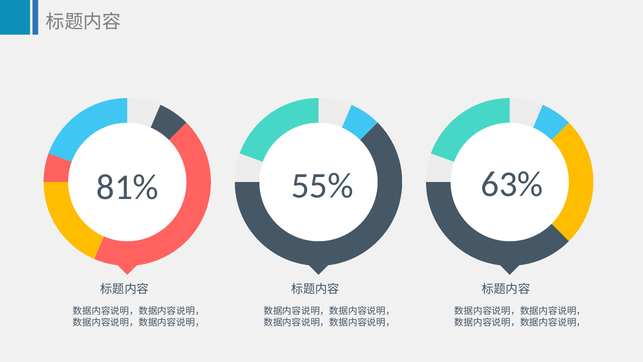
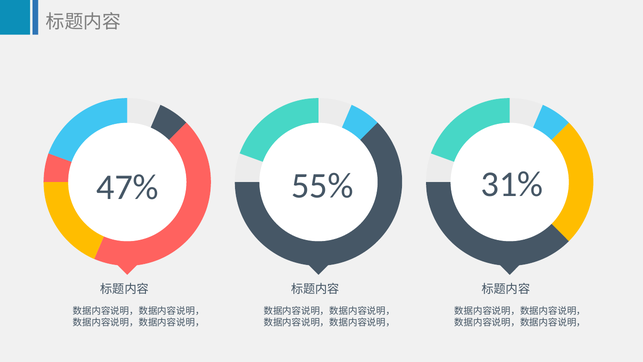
81%: 81% -> 47% (128, 187)
63%: 63% -> 31% (512, 184)
